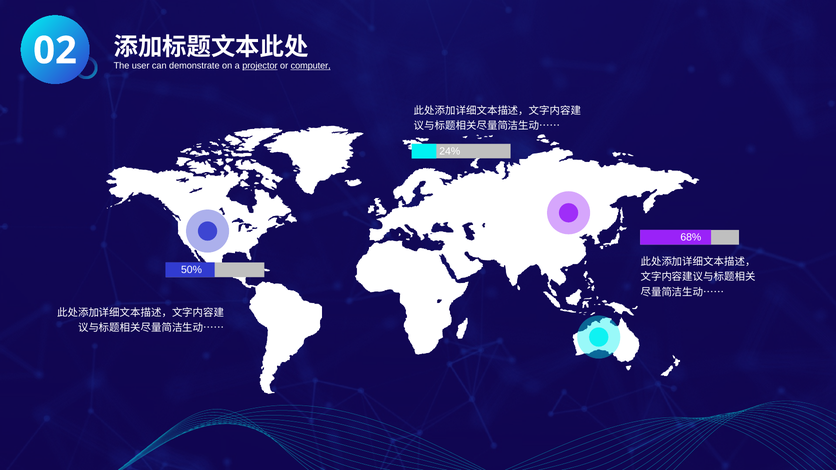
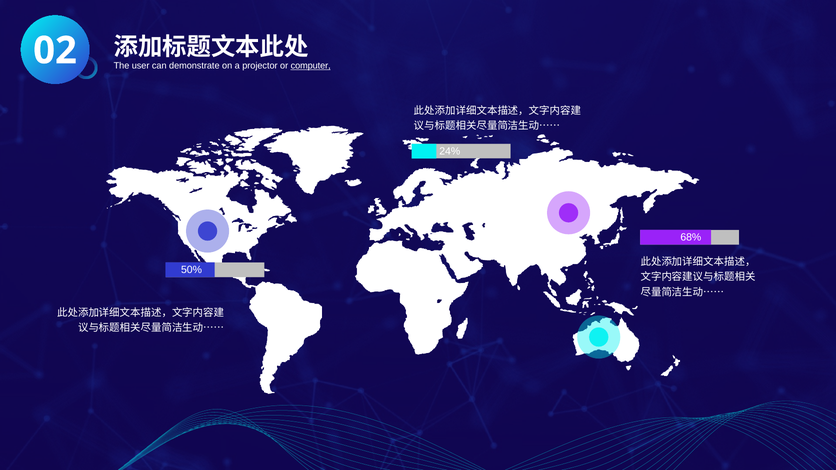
projector underline: present -> none (260, 66)
